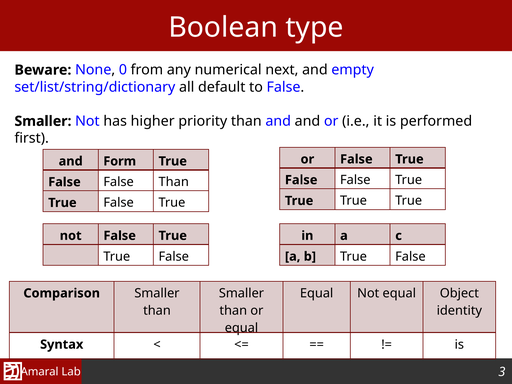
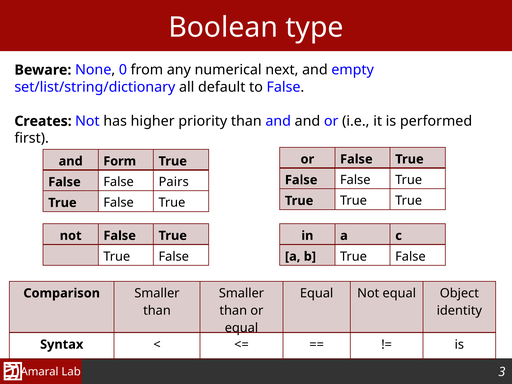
Smaller: Smaller -> Creates (43, 121)
False Than: Than -> Pairs (174, 182)
